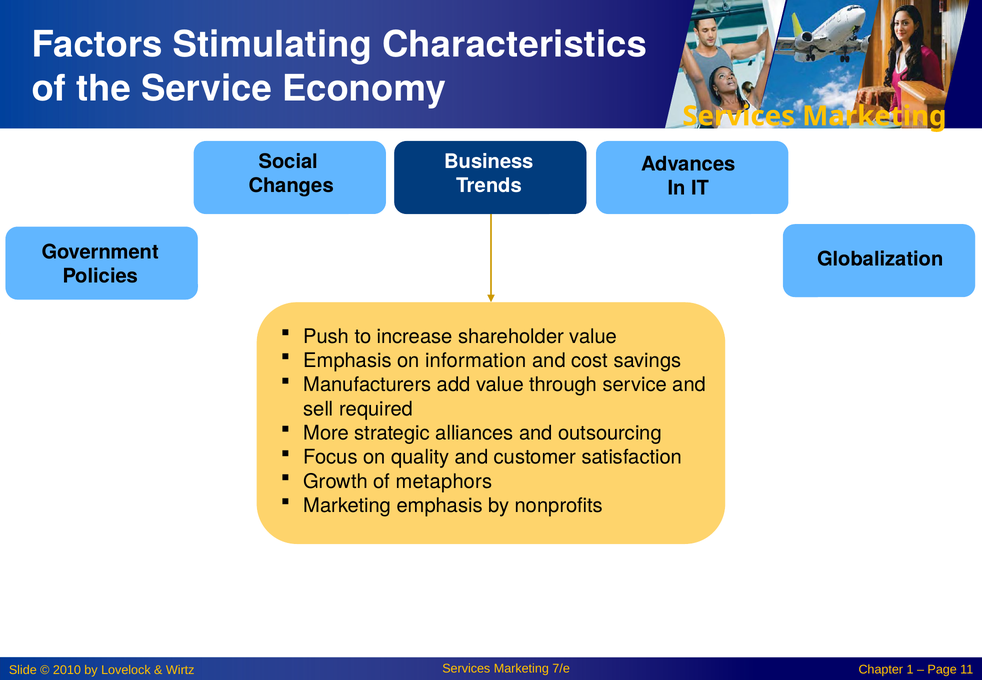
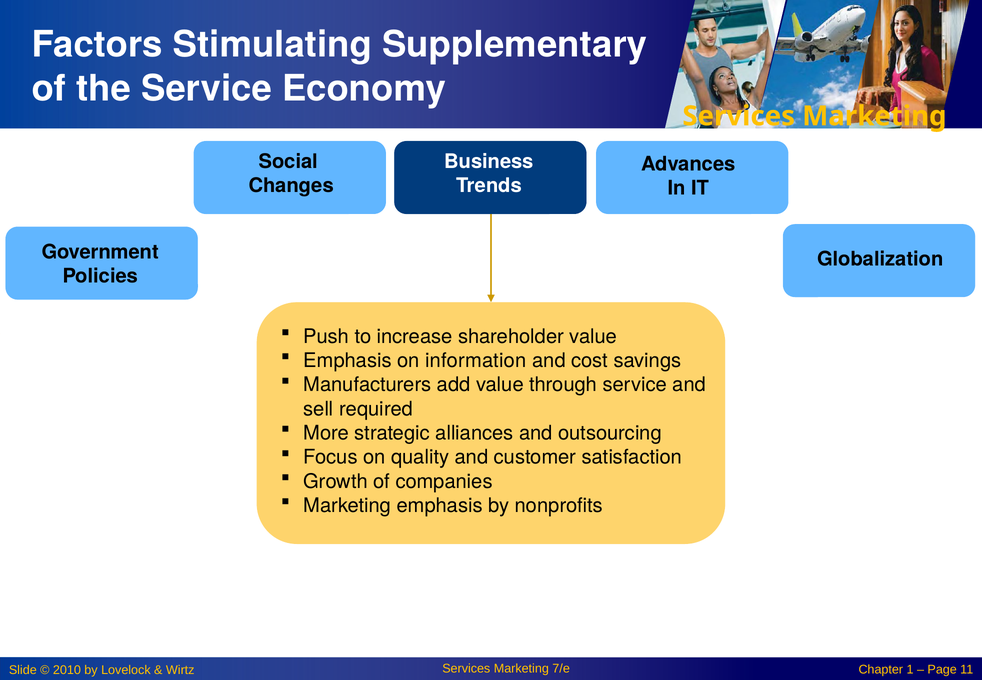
Characteristics: Characteristics -> Supplementary (515, 45)
metaphors: metaphors -> companies (444, 482)
